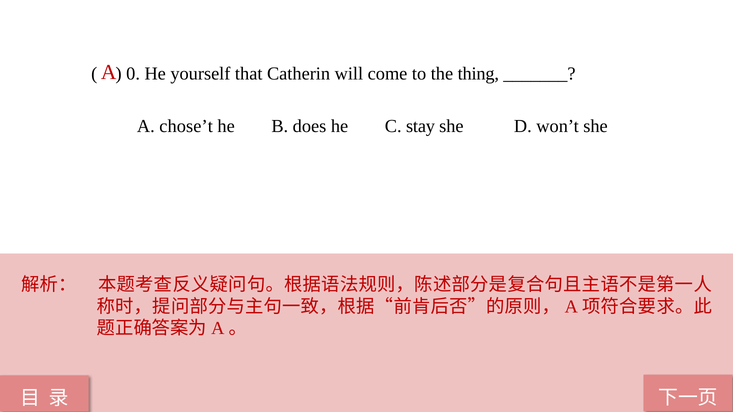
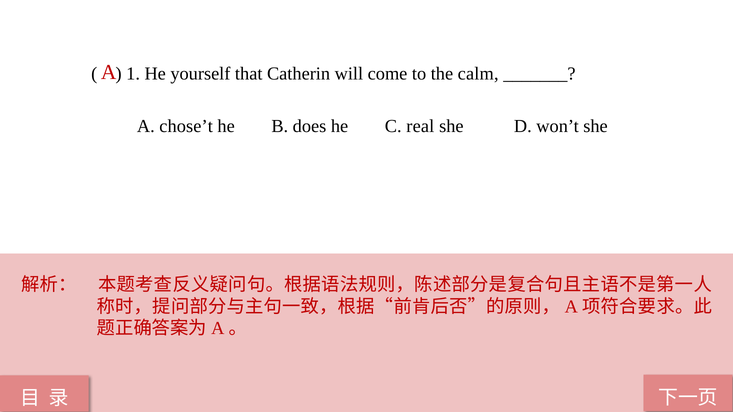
0: 0 -> 1 (133, 74)
thing: thing -> calm (478, 74)
stay: stay -> real (420, 126)
